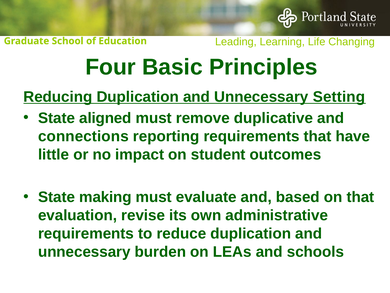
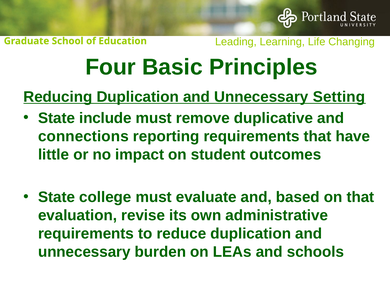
aligned: aligned -> include (105, 118)
making: making -> college (105, 197)
